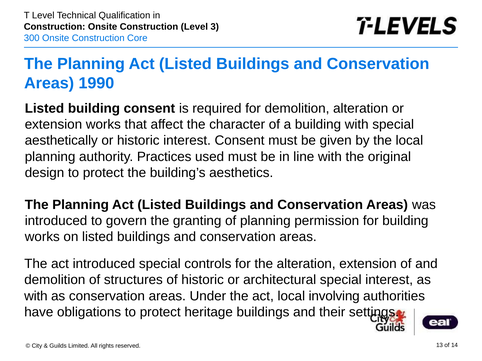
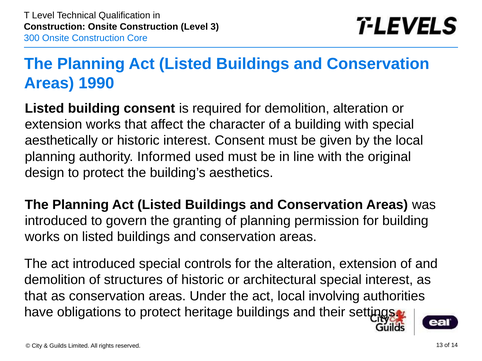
Practices: Practices -> Informed (164, 157)
with: with -> that (36, 296)
